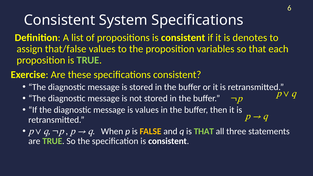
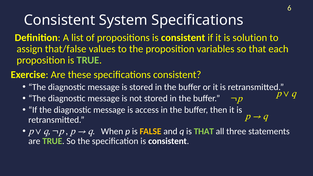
denotes: denotes -> solution (250, 38)
is values: values -> access (147, 110)
